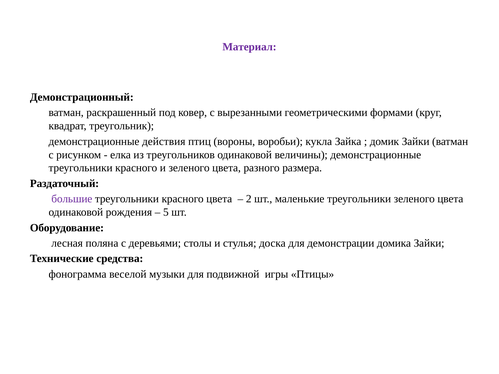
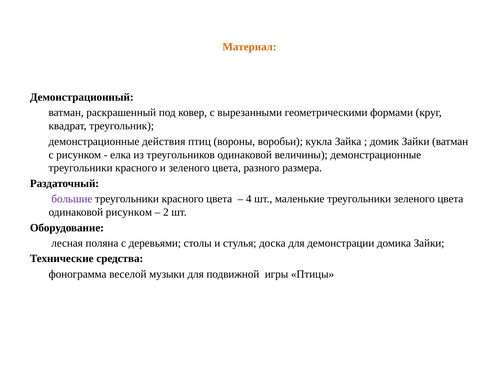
Материал colour: purple -> orange (249, 47)
2: 2 -> 4 (249, 199)
одинаковой рождения: рождения -> рисунком (129, 212)
5: 5 -> 2 (166, 212)
